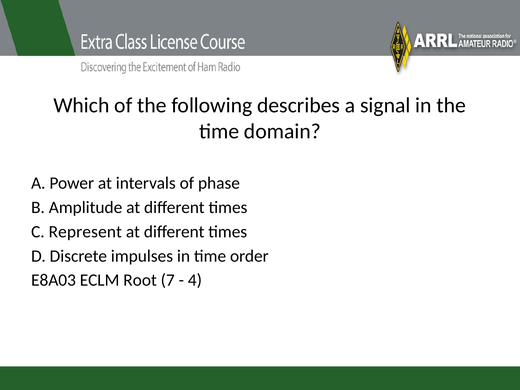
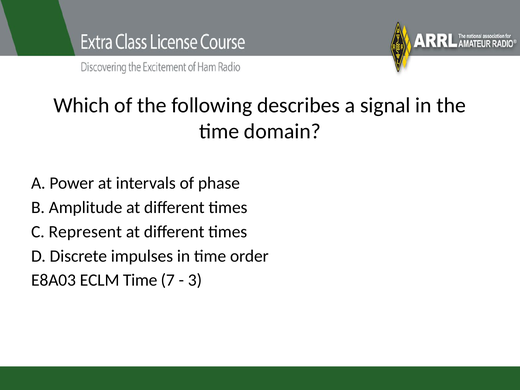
ECLM Root: Root -> Time (140, 280)
4: 4 -> 3 (195, 280)
